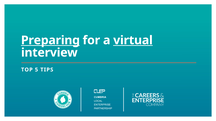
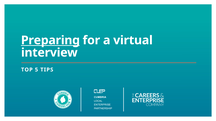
virtual underline: present -> none (133, 40)
